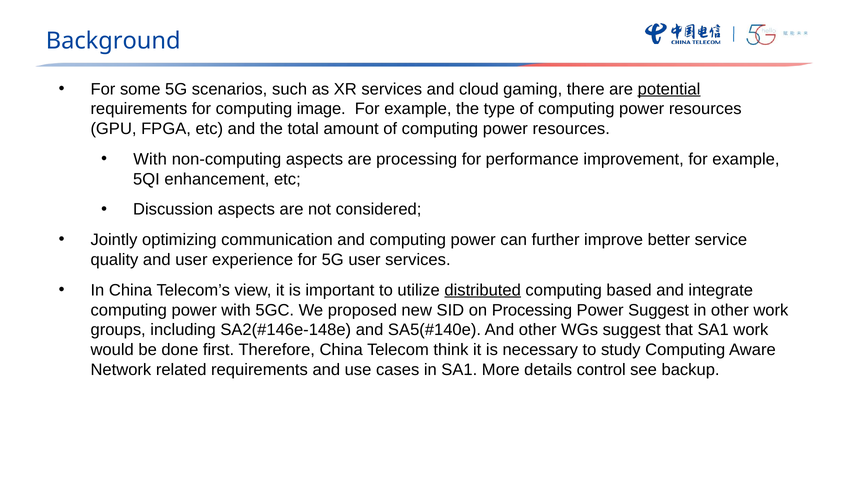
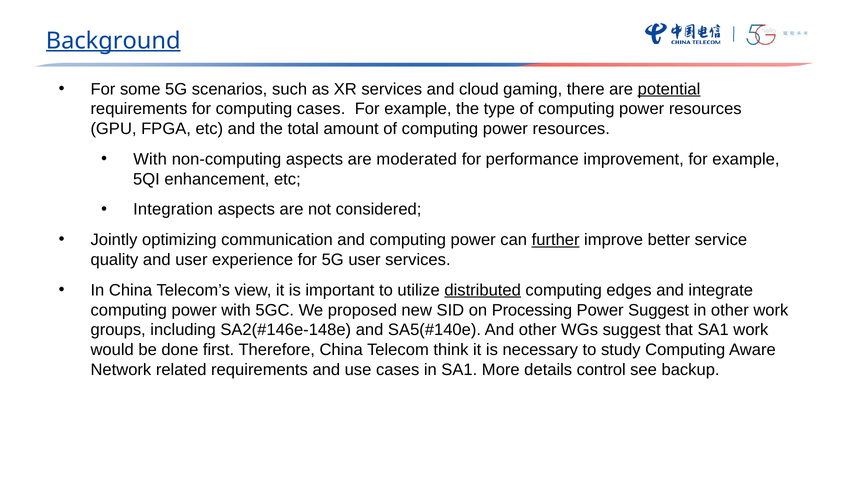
Background underline: none -> present (113, 41)
computing image: image -> cases (321, 109)
are processing: processing -> moderated (417, 159)
Discussion: Discussion -> Integration (173, 209)
further underline: none -> present (556, 240)
based: based -> edges (629, 290)
